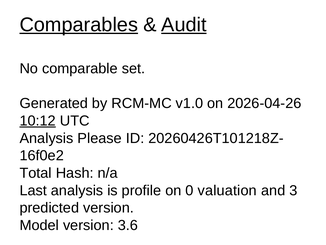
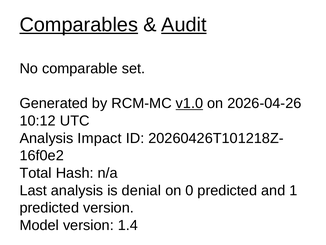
v1.0 underline: none -> present (189, 103)
10:12 underline: present -> none (38, 121)
Please: Please -> Impact (100, 138)
profile: profile -> denial (141, 190)
0 valuation: valuation -> predicted (227, 190)
3: 3 -> 1 (293, 190)
3.6: 3.6 -> 1.4 (128, 225)
